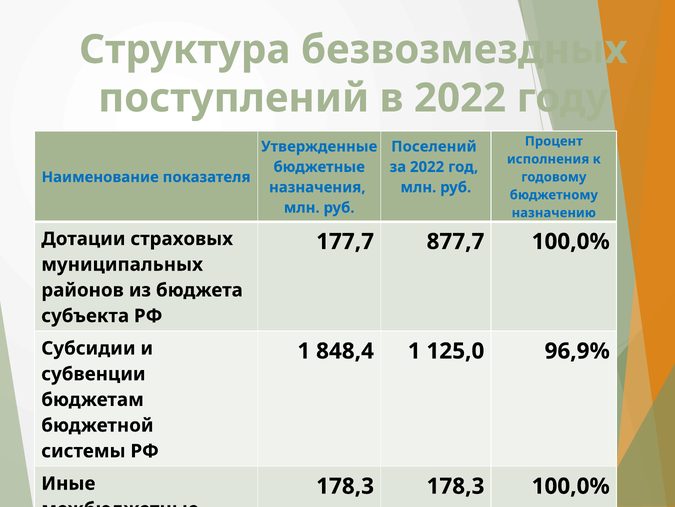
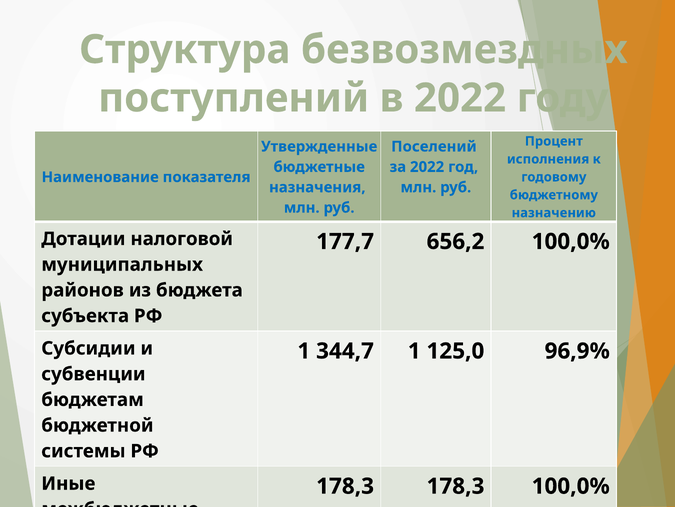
страховых: страховых -> налоговой (182, 239)
877,7: 877,7 -> 656,2 (456, 241)
848,4: 848,4 -> 344,7 (345, 351)
